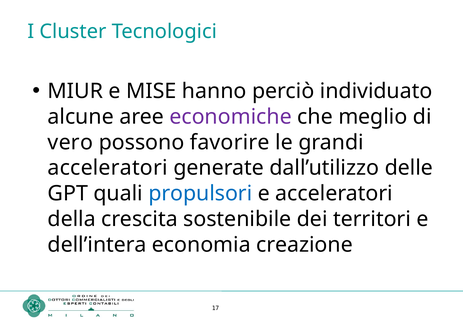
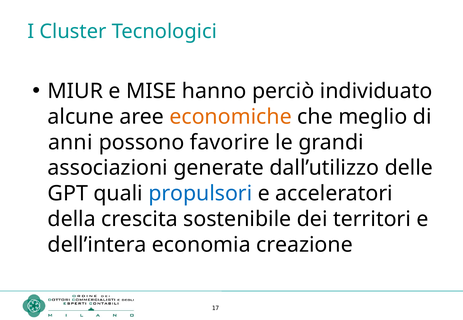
economiche colour: purple -> orange (231, 117)
vero: vero -> anni (70, 143)
acceleratori: acceleratori -> associazioni (108, 168)
